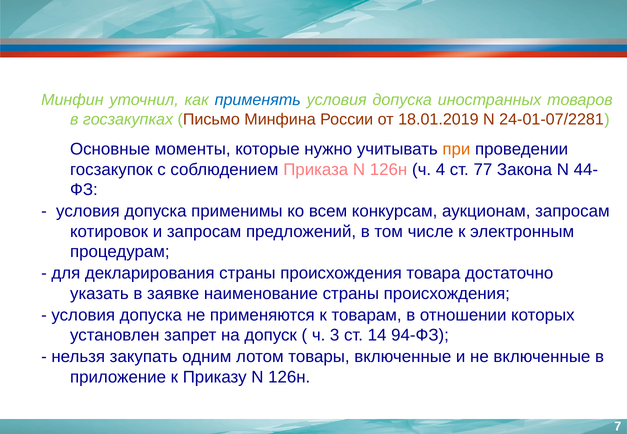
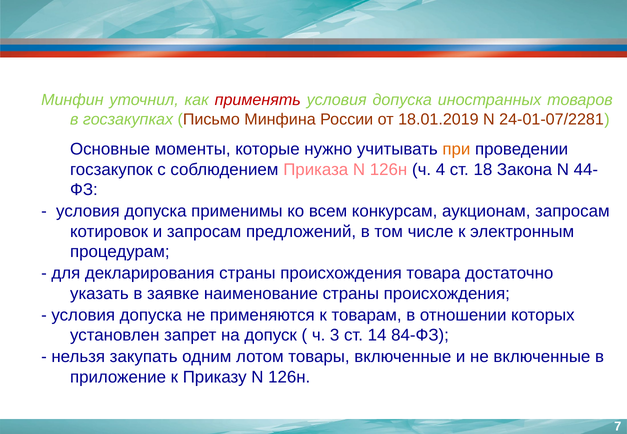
применять colour: blue -> red (258, 100)
77: 77 -> 18 (483, 170)
94-ФЗ: 94-ФЗ -> 84-ФЗ (420, 335)
